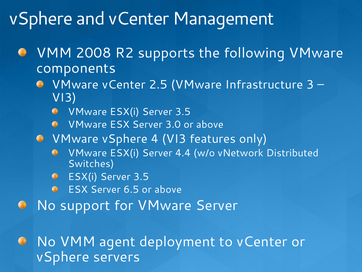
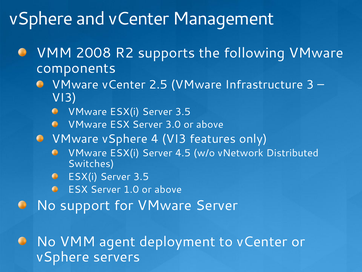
4.4: 4.4 -> 4.5 (183, 153)
6.5: 6.5 -> 1.0 (131, 189)
